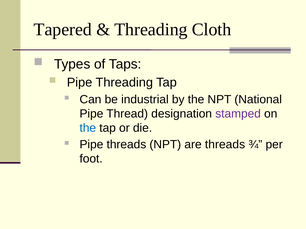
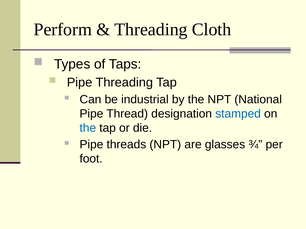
Tapered: Tapered -> Perform (63, 30)
stamped colour: purple -> blue (238, 114)
are threads: threads -> glasses (225, 145)
